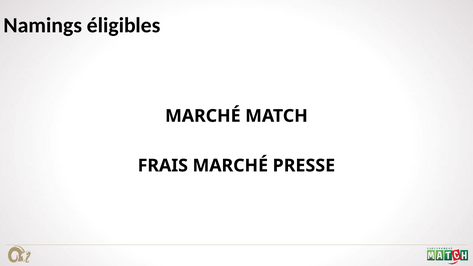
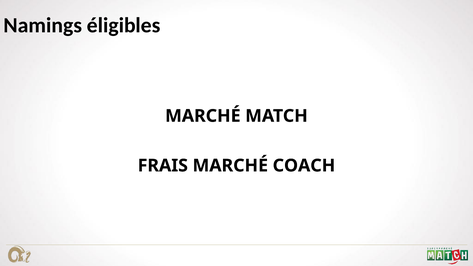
PRESSE: PRESSE -> COACH (304, 166)
